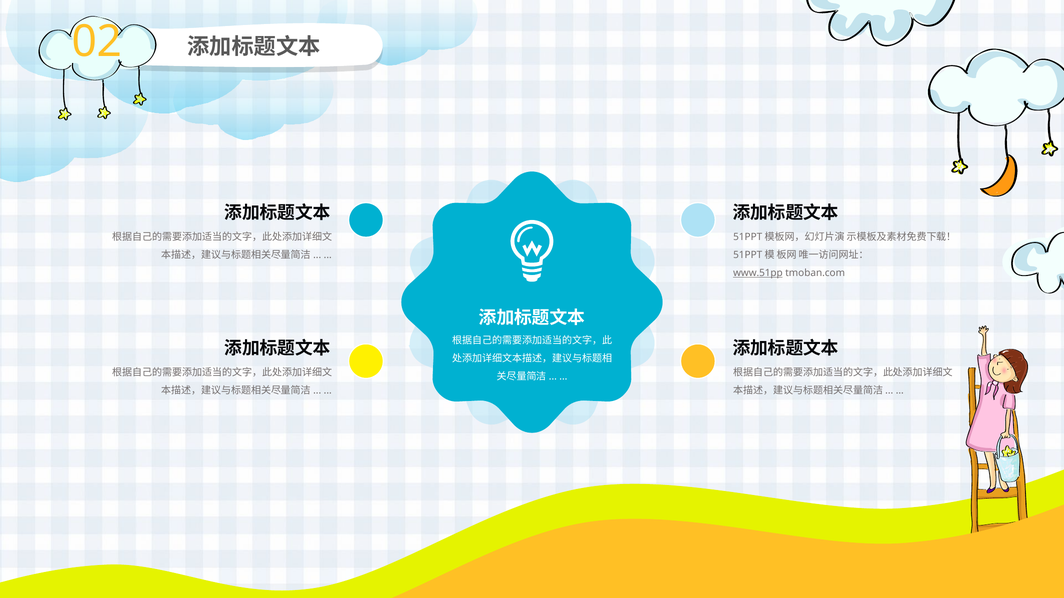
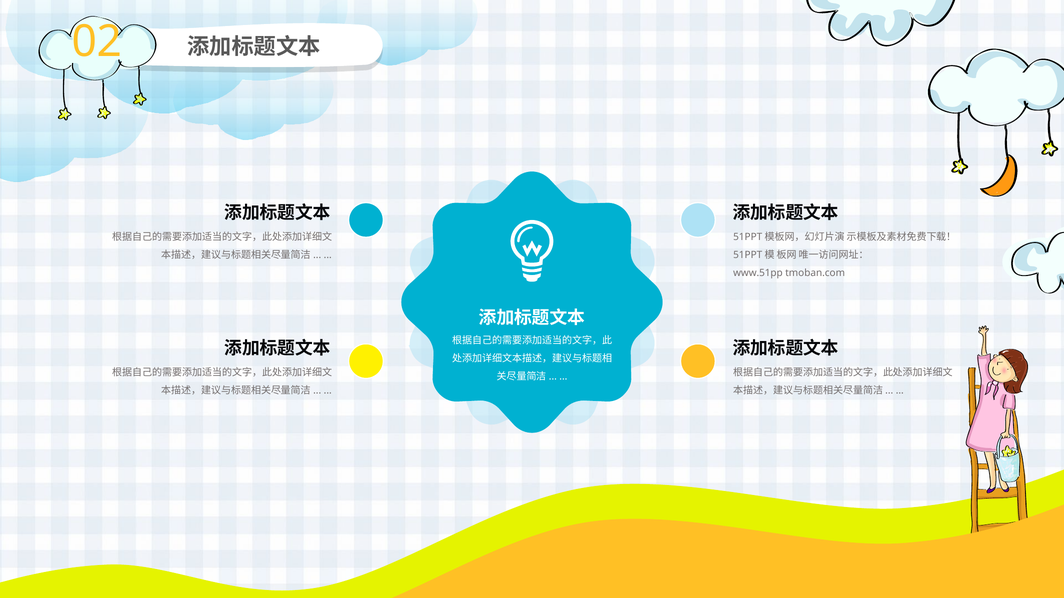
www.51pp underline: present -> none (758, 273)
